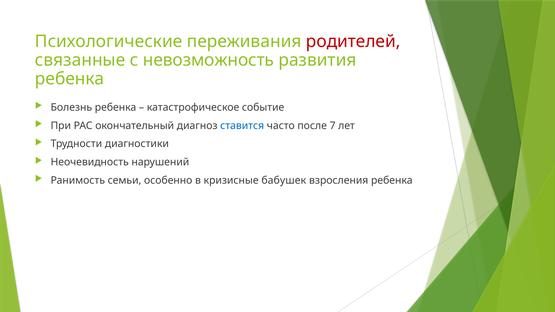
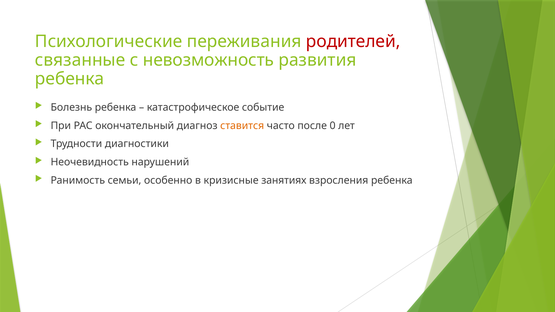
ставится colour: blue -> orange (242, 126)
7: 7 -> 0 (333, 126)
бабушек: бабушек -> занятиях (284, 181)
